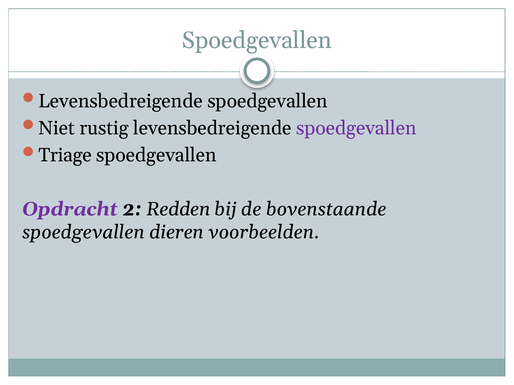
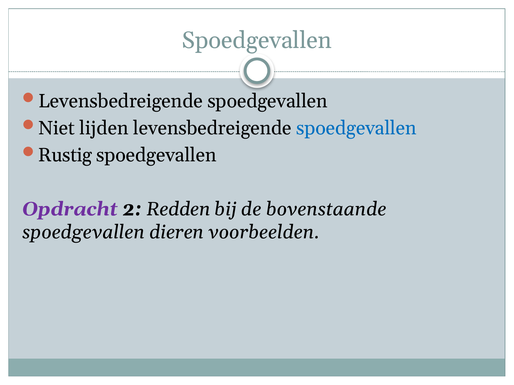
rustig: rustig -> lijden (104, 128)
spoedgevallen colour: purple -> blue (356, 128)
Triage: Triage -> Rustig (65, 155)
